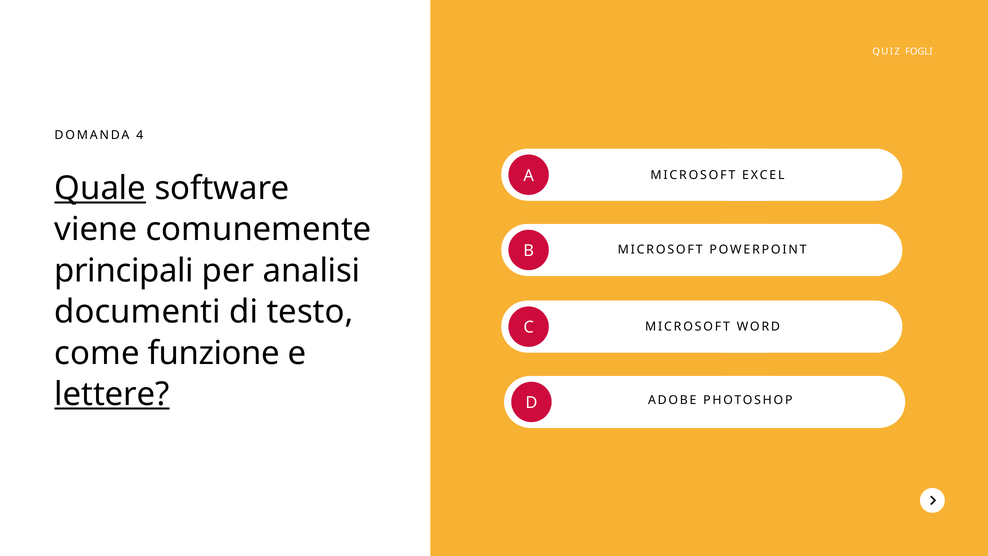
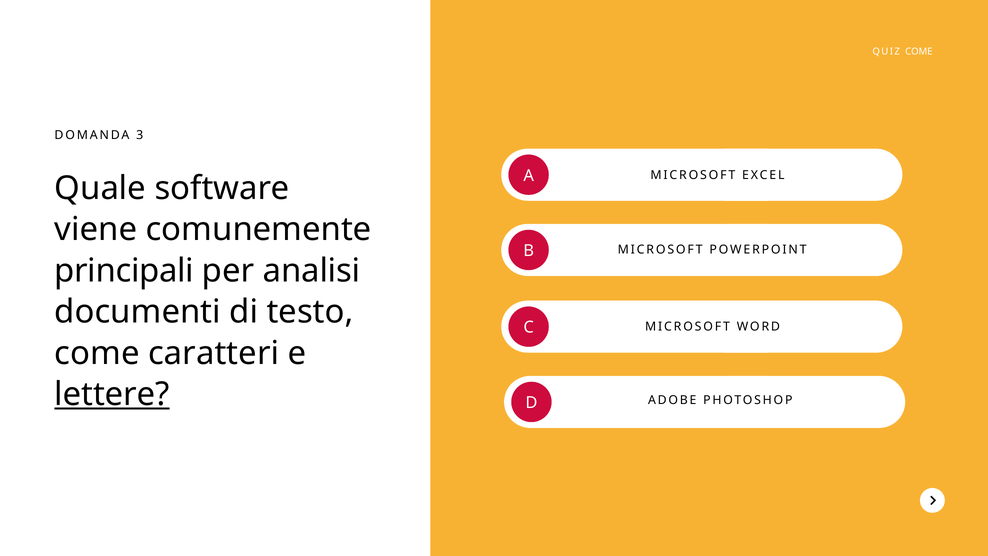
QUIZ FOGLI: FOGLI -> COME (919, 52)
4: 4 -> 3 (140, 135)
Quale underline: present -> none (100, 188)
funzione: funzione -> caratteri (214, 353)
